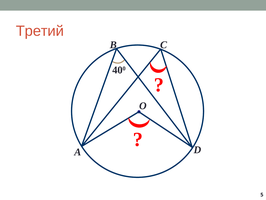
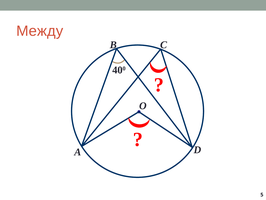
Третий: Третий -> Между (40, 31)
